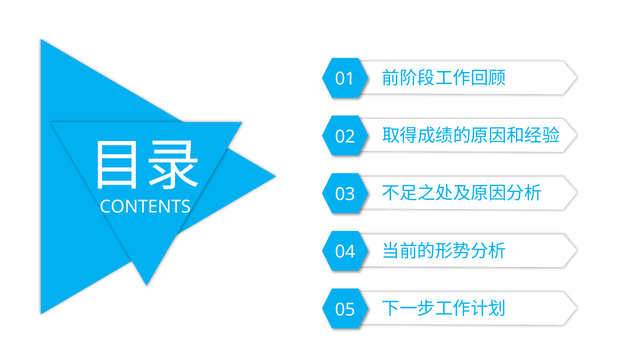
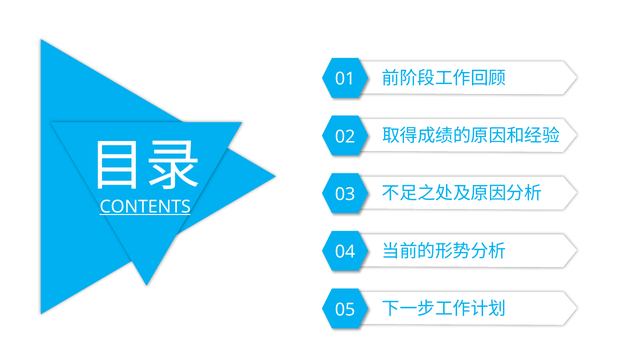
CONTENTS underline: none -> present (145, 207)
